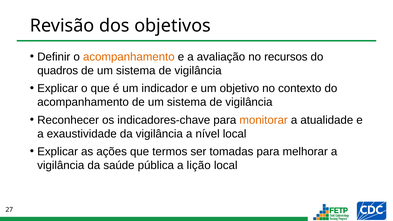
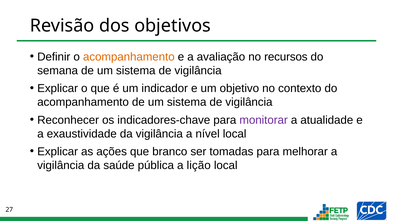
quadros: quadros -> semana (58, 71)
monitorar colour: orange -> purple (264, 120)
termos: termos -> branco (170, 152)
